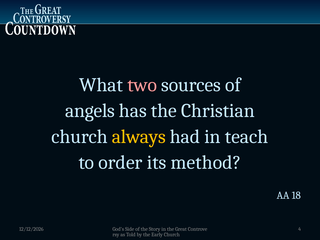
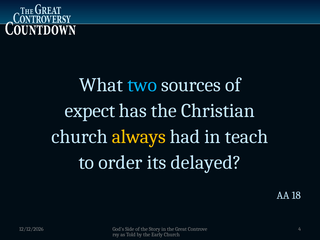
two colour: pink -> light blue (142, 85)
angels: angels -> expect (90, 111)
method: method -> delayed (206, 162)
